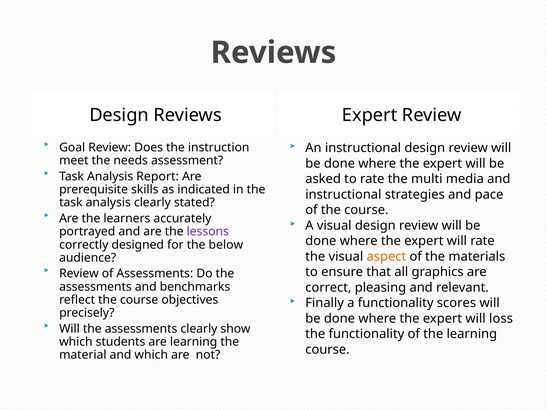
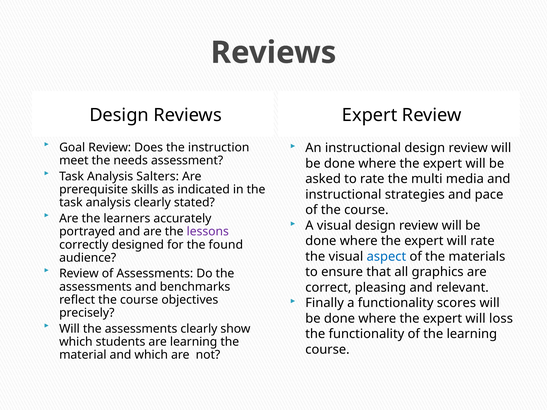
Report: Report -> Salters (158, 177)
below: below -> found (226, 245)
aspect colour: orange -> blue (386, 257)
